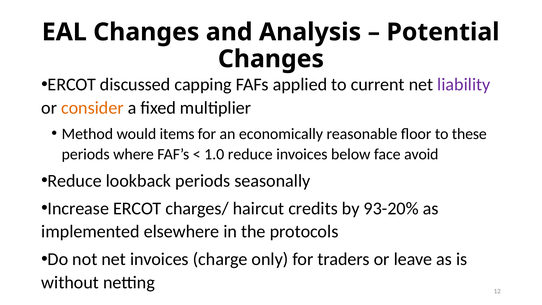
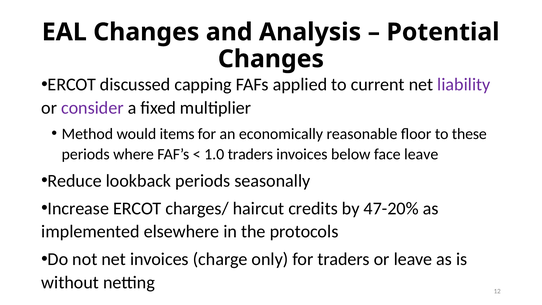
consider colour: orange -> purple (92, 108)
1.0 reduce: reduce -> traders (250, 154)
face avoid: avoid -> leave (421, 154)
93-20%: 93-20% -> 47-20% (391, 208)
